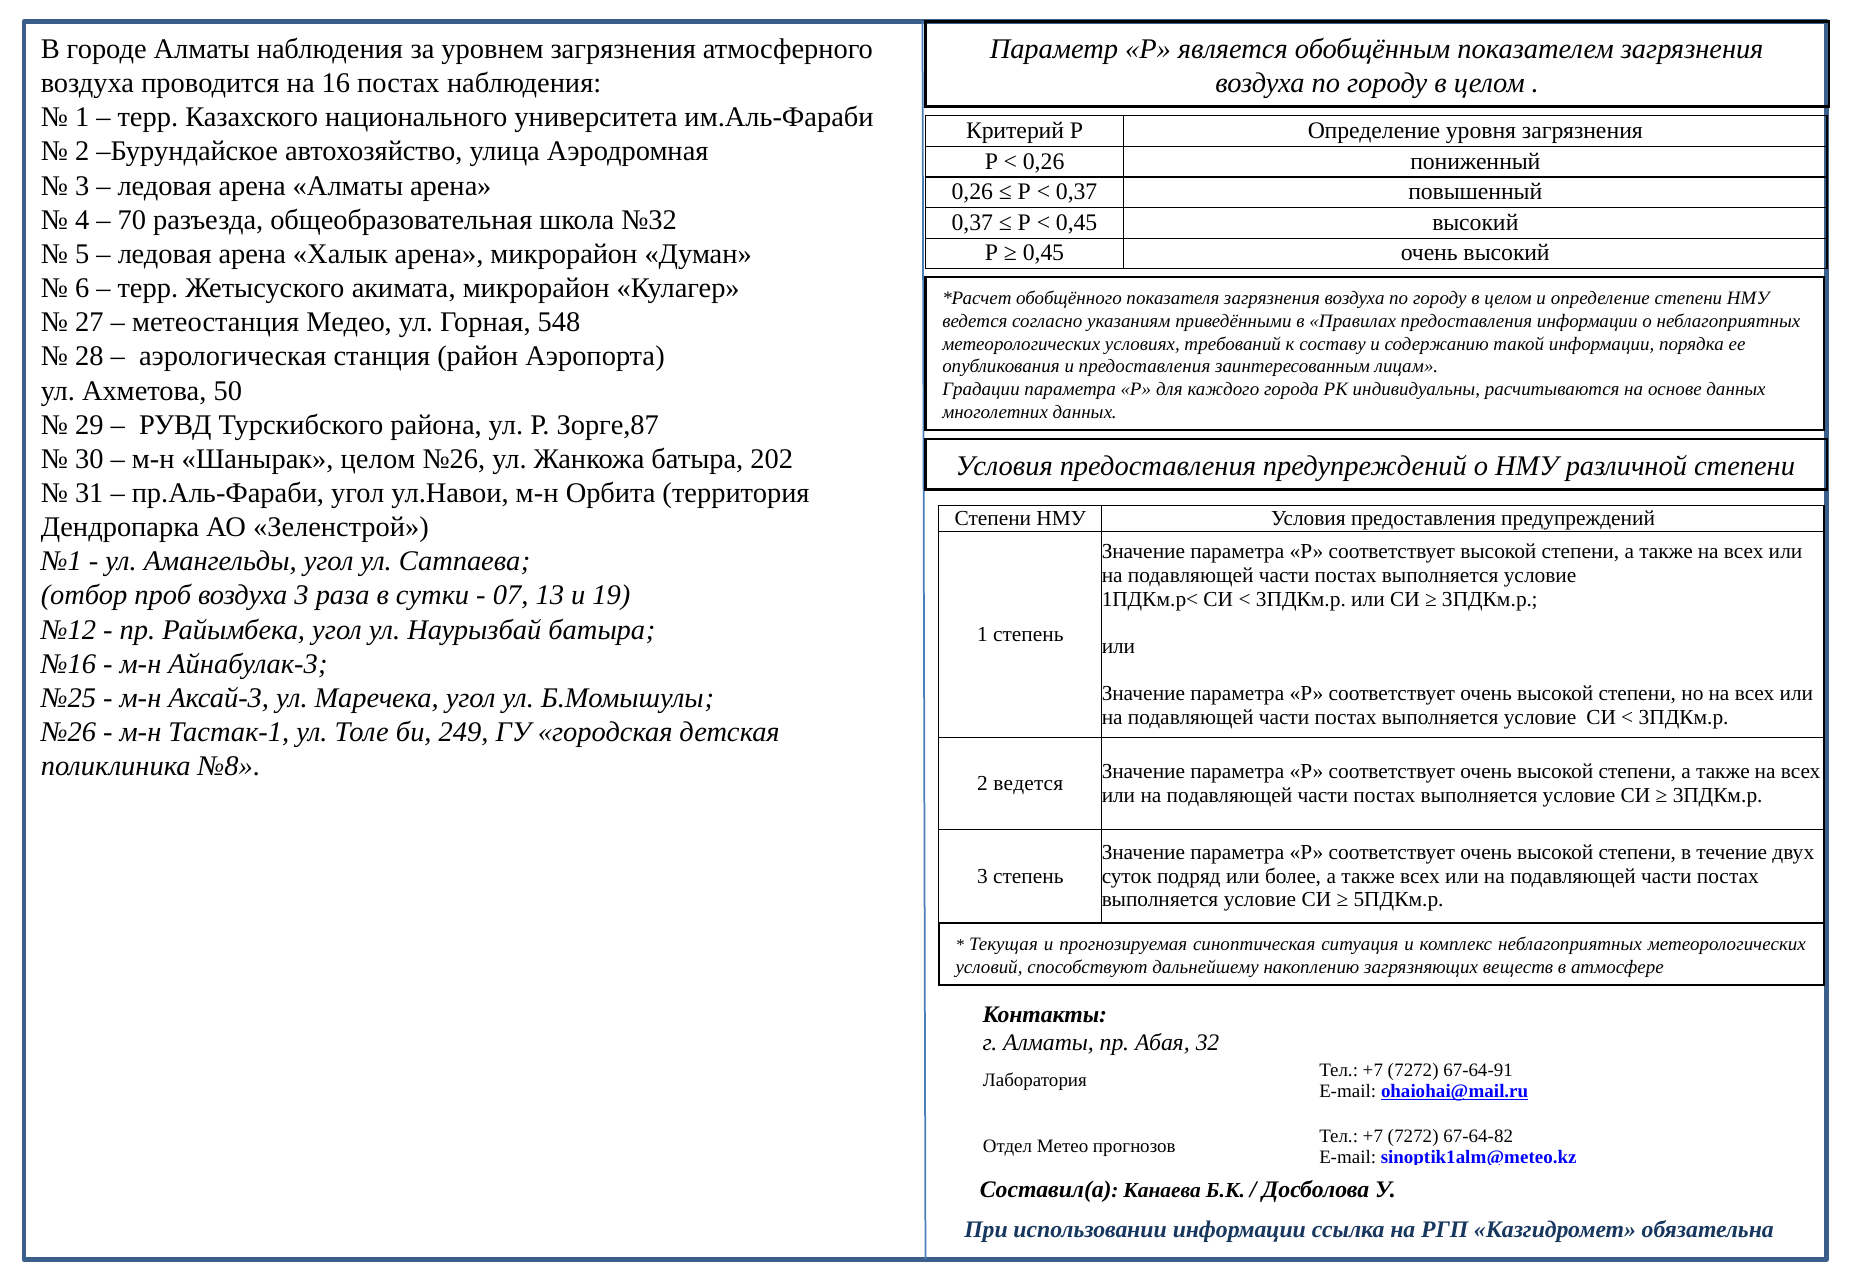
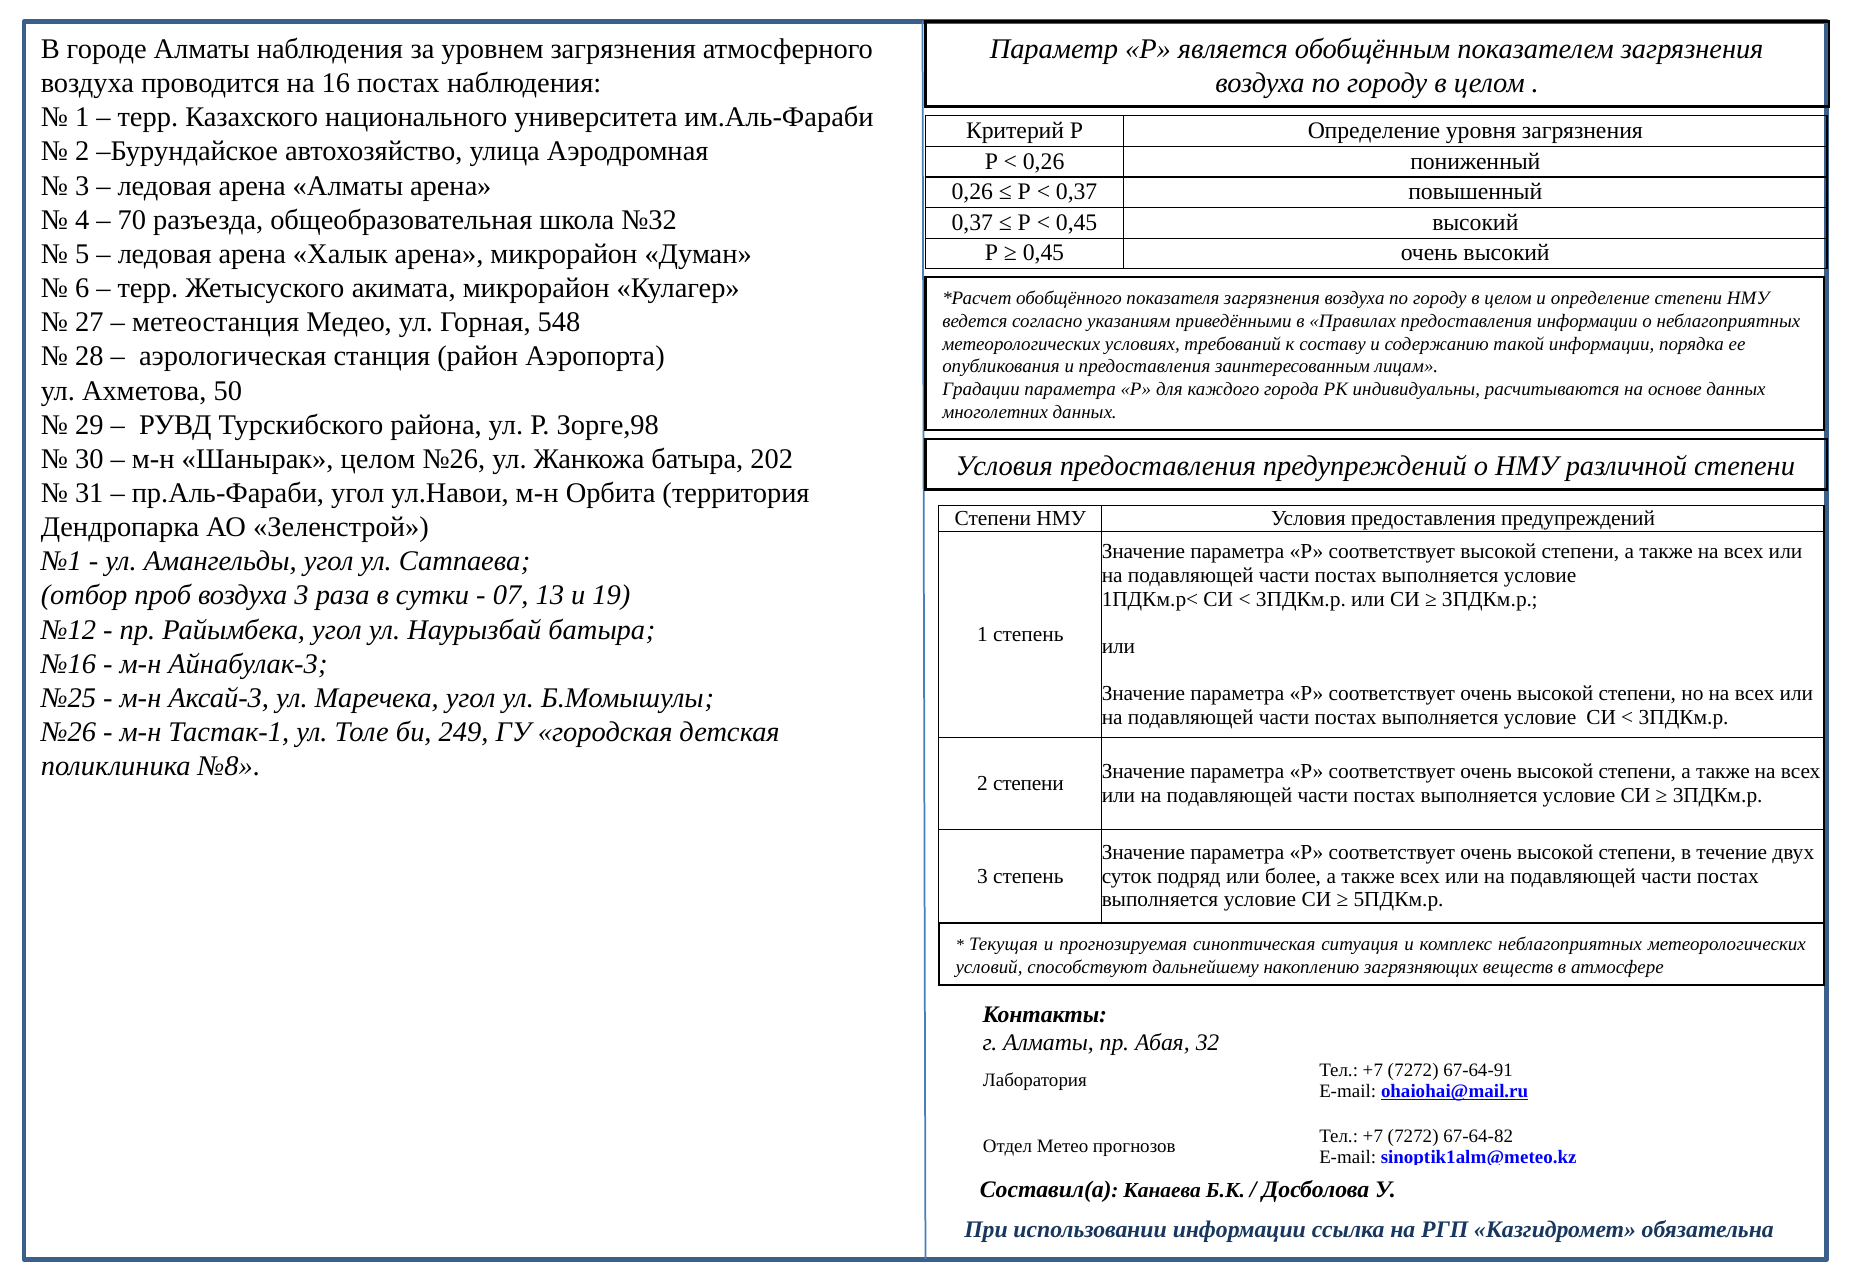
Зорге,87: Зорге,87 -> Зорге,98 (608, 425)
2 ведется: ведется -> степени (1028, 784)
